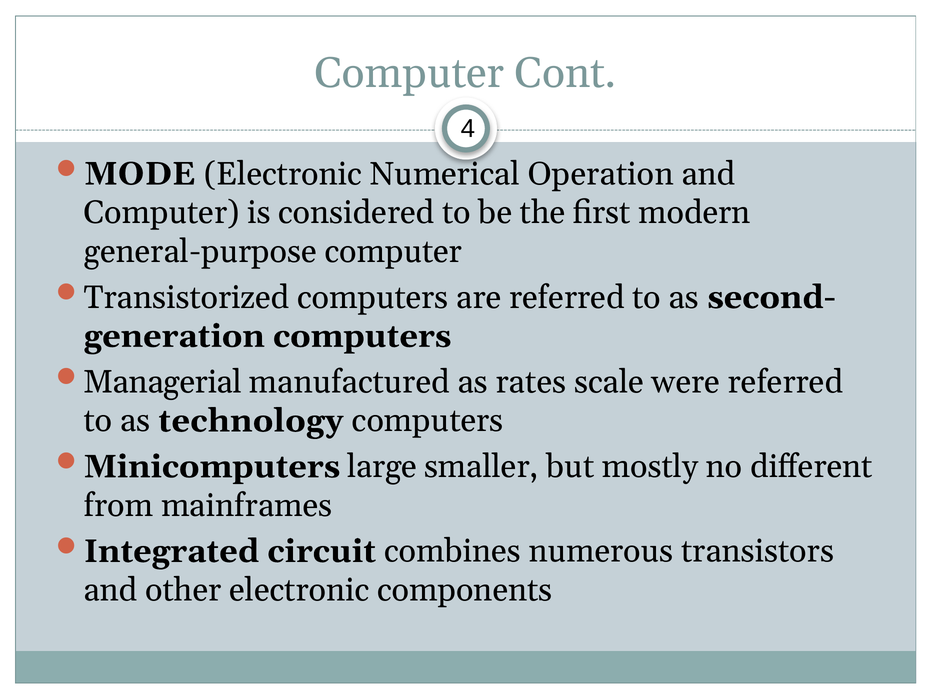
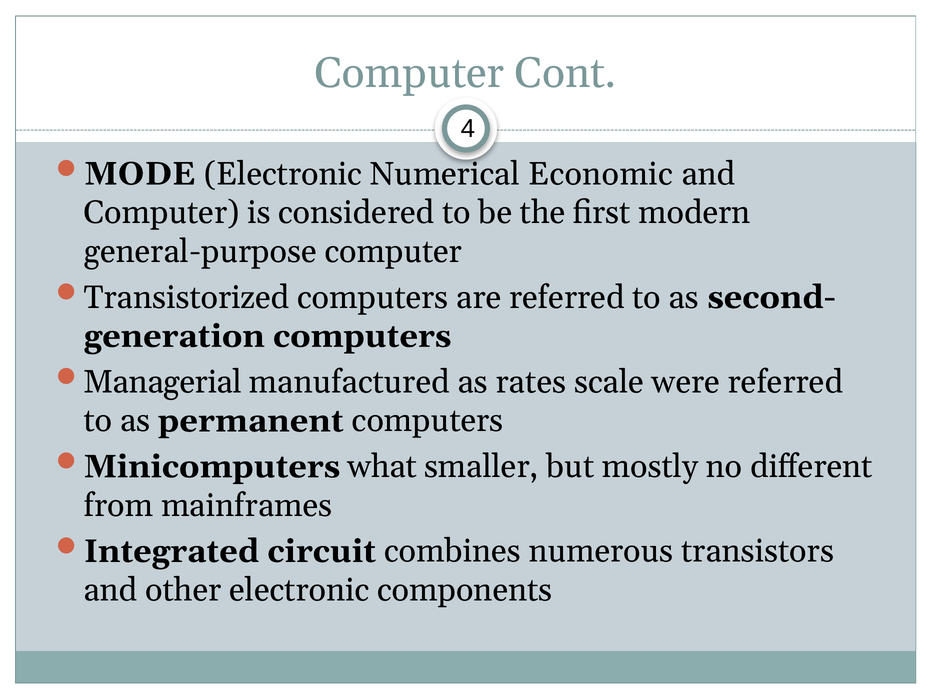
Operation: Operation -> Economic (601, 174)
technology: technology -> permanent (251, 421)
large: large -> what (382, 467)
